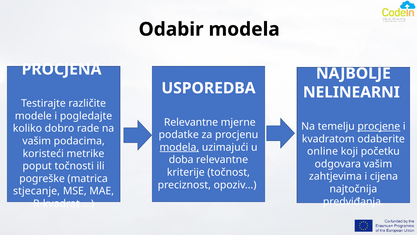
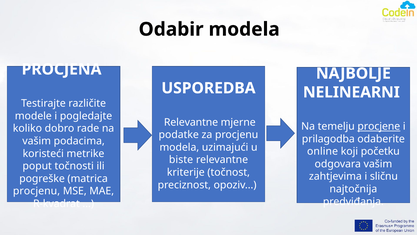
kvadratom: kvadratom -> prilagodba (328, 139)
modela underline: present -> none (179, 147)
doba: doba -> biste (181, 160)
cijena: cijena -> sličnu (384, 176)
stjecanje: stjecanje -> procjenu (37, 191)
